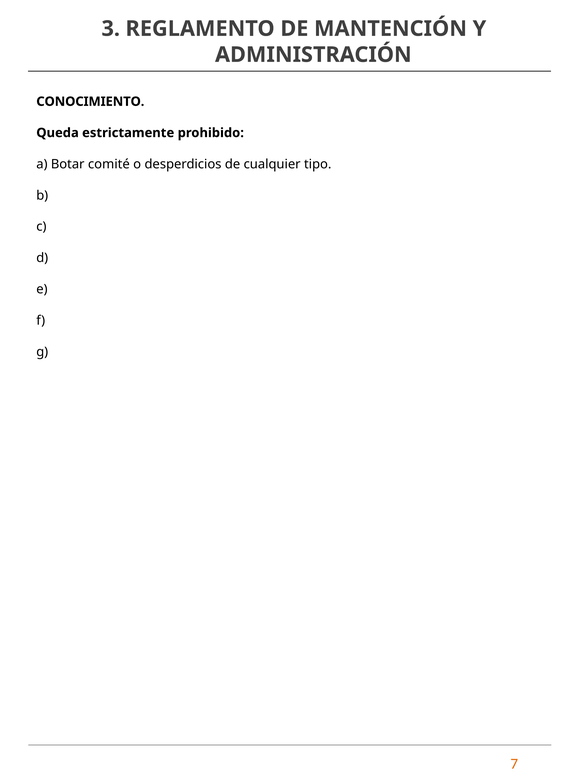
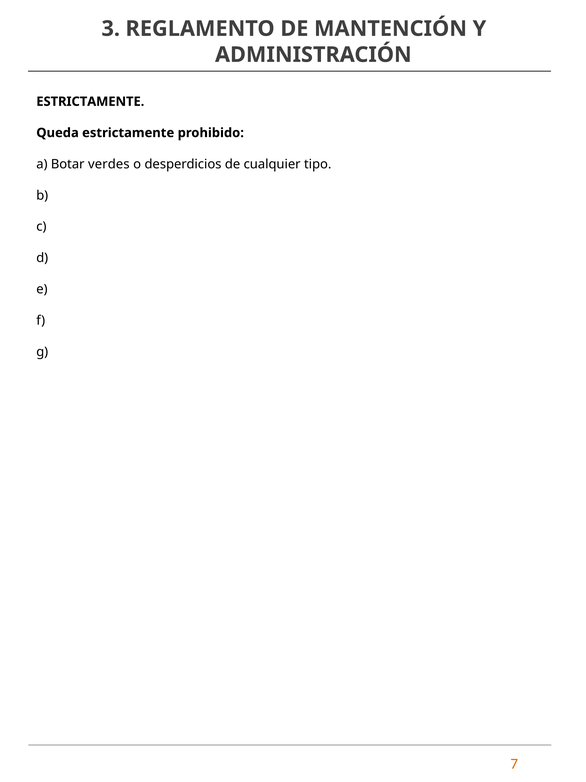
CONOCIMIENTO: CONOCIMIENTO -> ESTRICTAMENTE (90, 101)
comité: comité -> verdes (109, 164)
